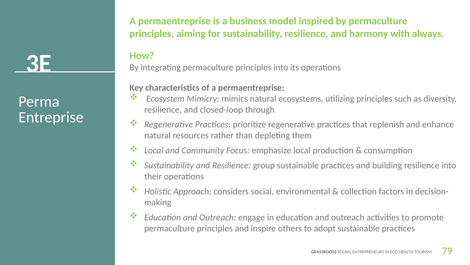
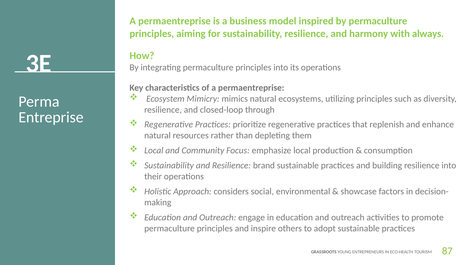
group: group -> brand (264, 165)
collection: collection -> showcase (359, 191)
79: 79 -> 87 (447, 251)
